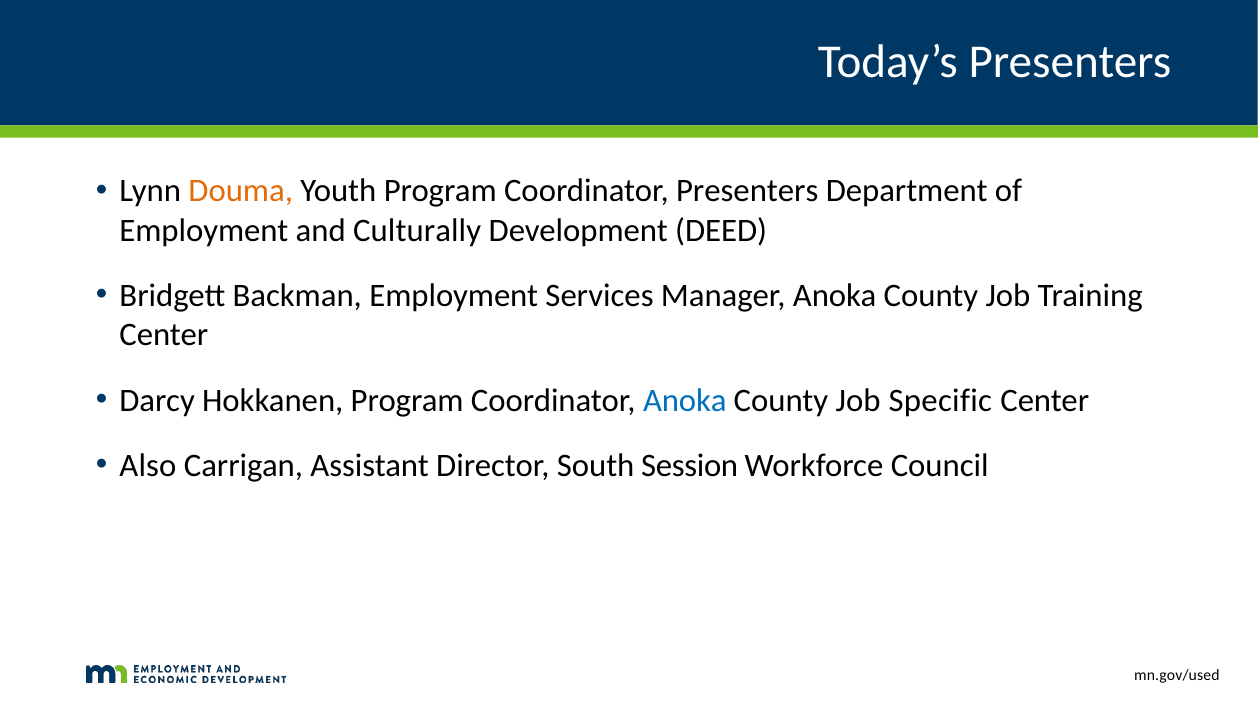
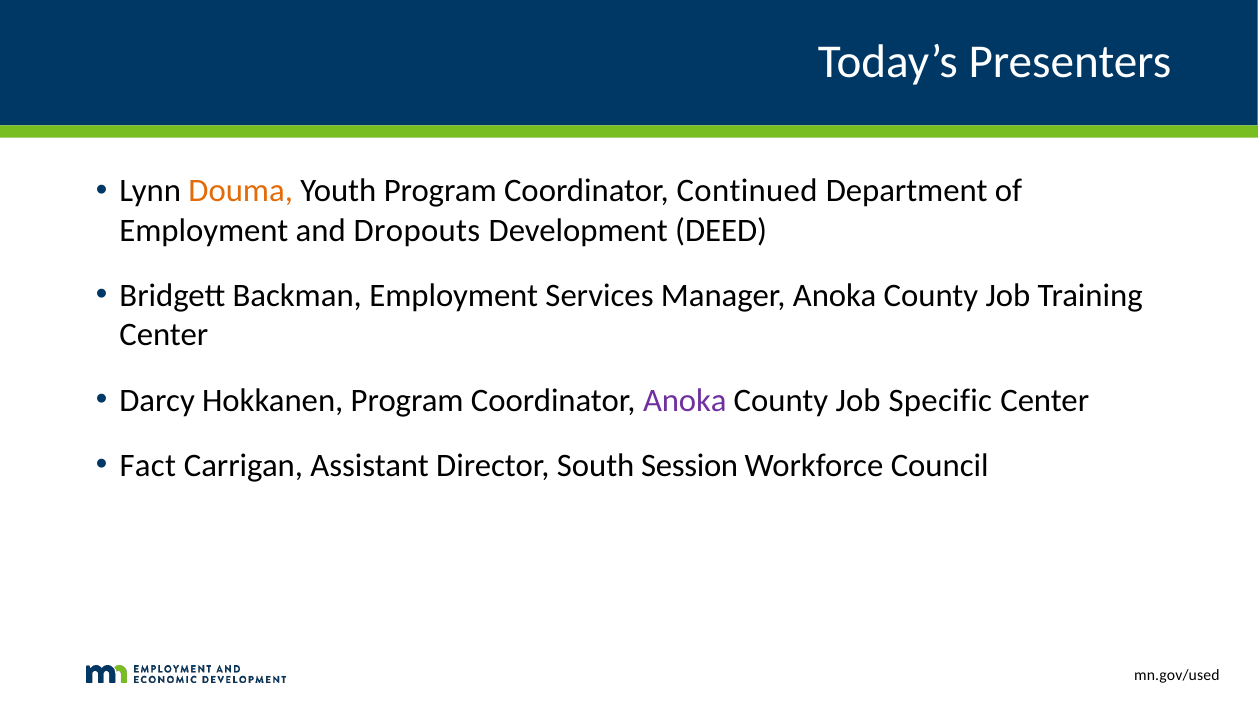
Coordinator Presenters: Presenters -> Continued (747, 191)
Culturally: Culturally -> Dropouts (417, 231)
Anoka colour: blue -> purple (685, 401)
Also: Also -> Fact (148, 466)
